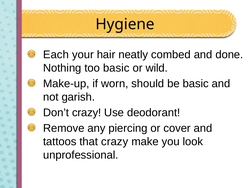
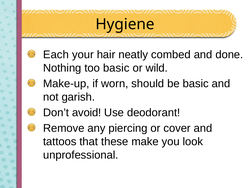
Don’t crazy: crazy -> avoid (87, 112)
that crazy: crazy -> these (115, 141)
